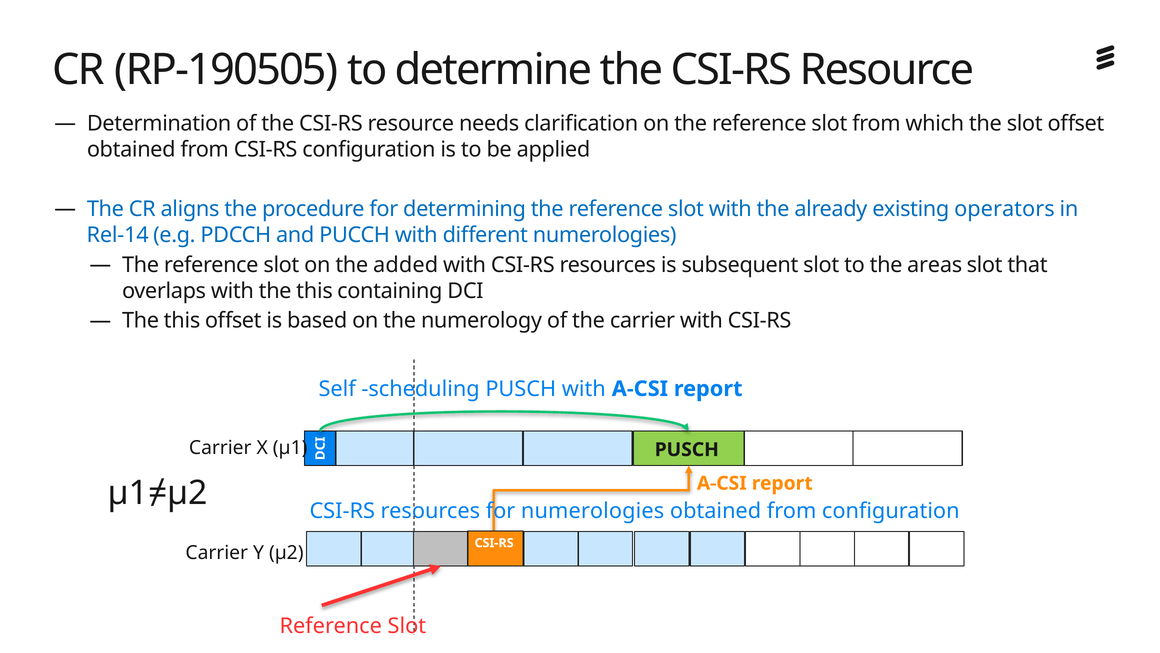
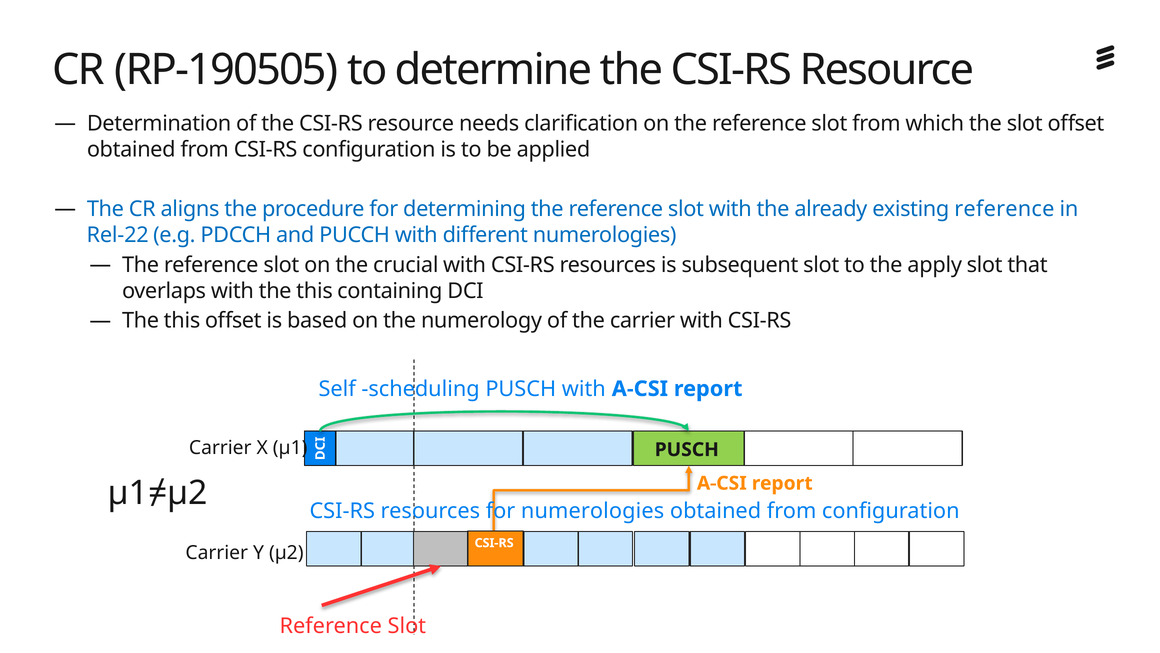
existing operators: operators -> reference (1004, 209)
Rel-14: Rel-14 -> Rel-22 (118, 235)
added: added -> crucial (406, 265)
areas: areas -> apply (935, 265)
